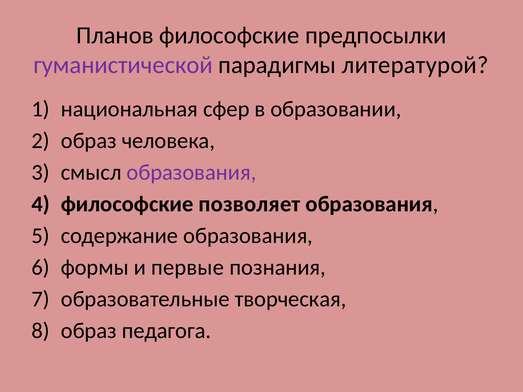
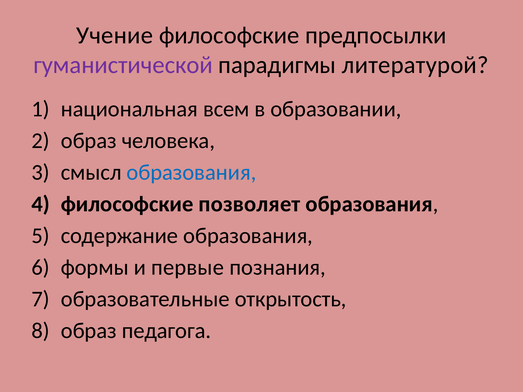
Планов: Планов -> Учение (115, 35)
сфер: сфер -> всем (226, 109)
образования colour: purple -> blue (191, 173)
творческая: творческая -> открытость (291, 299)
